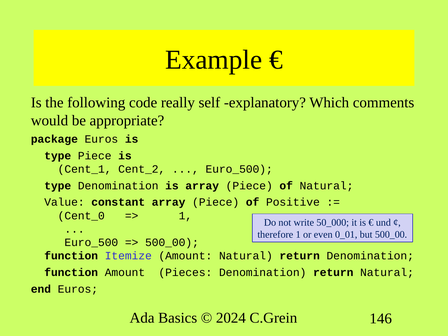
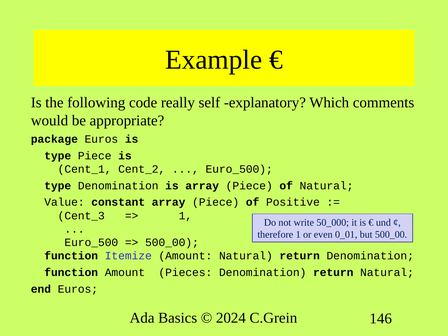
Cent_0: Cent_0 -> Cent_3 (81, 216)
